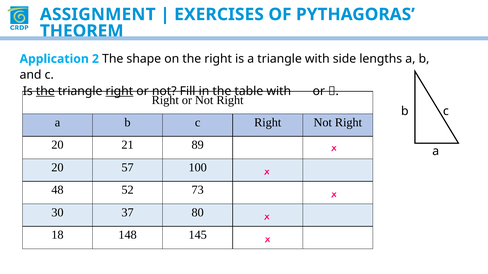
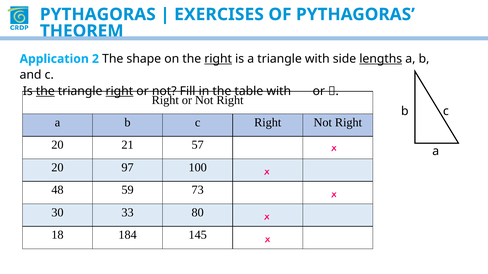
ASSIGNMENT: ASSIGNMENT -> PYTHAGORAS (98, 14)
right underline: none -> present (218, 59)
lengths underline: none -> present (381, 59)
89: 89 -> 57 (198, 145)
57: 57 -> 97 (128, 168)
52: 52 -> 59 (128, 190)
37: 37 -> 33 (128, 213)
148: 148 -> 184 (128, 235)
